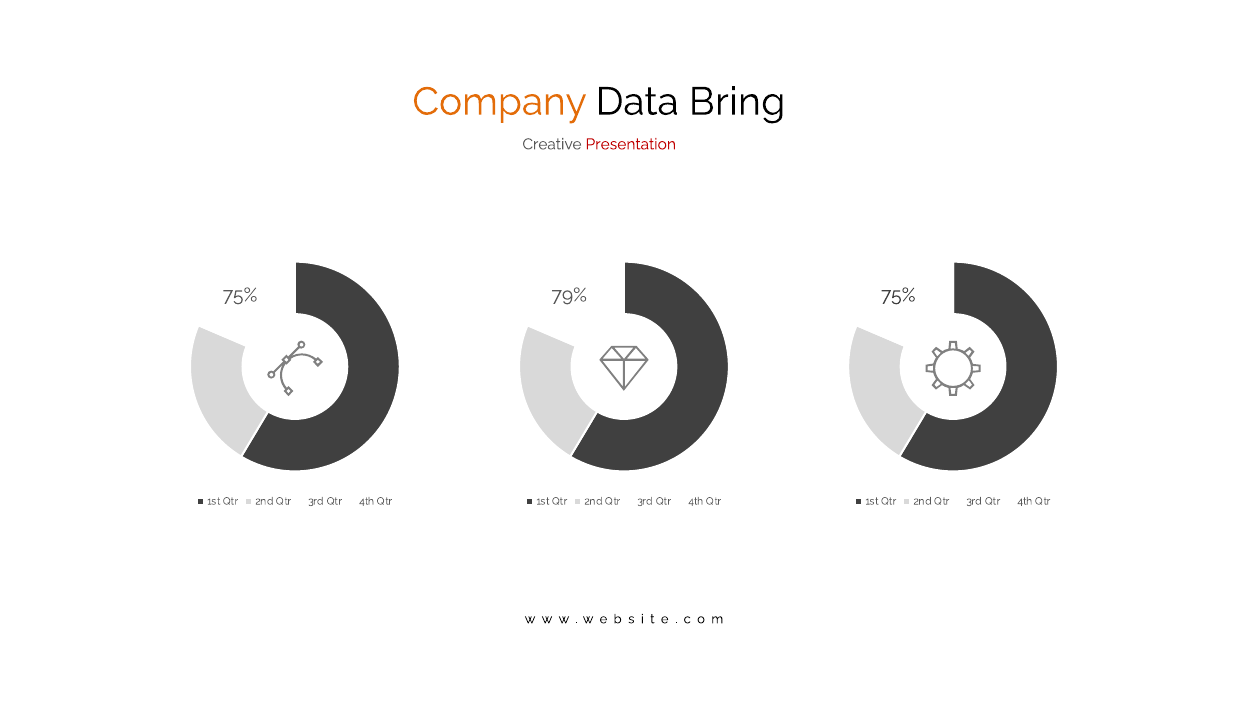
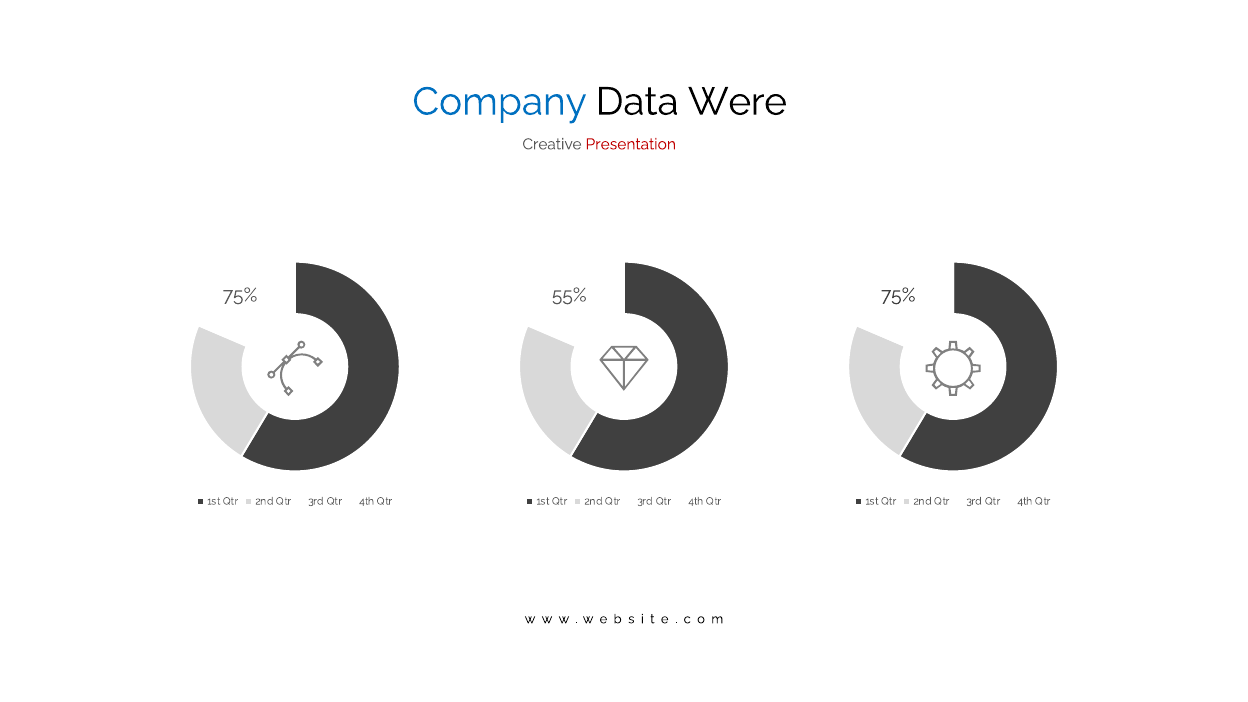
Company colour: orange -> blue (500, 102)
Bring: Bring -> Were (737, 102)
79%: 79% -> 55% (569, 295)
